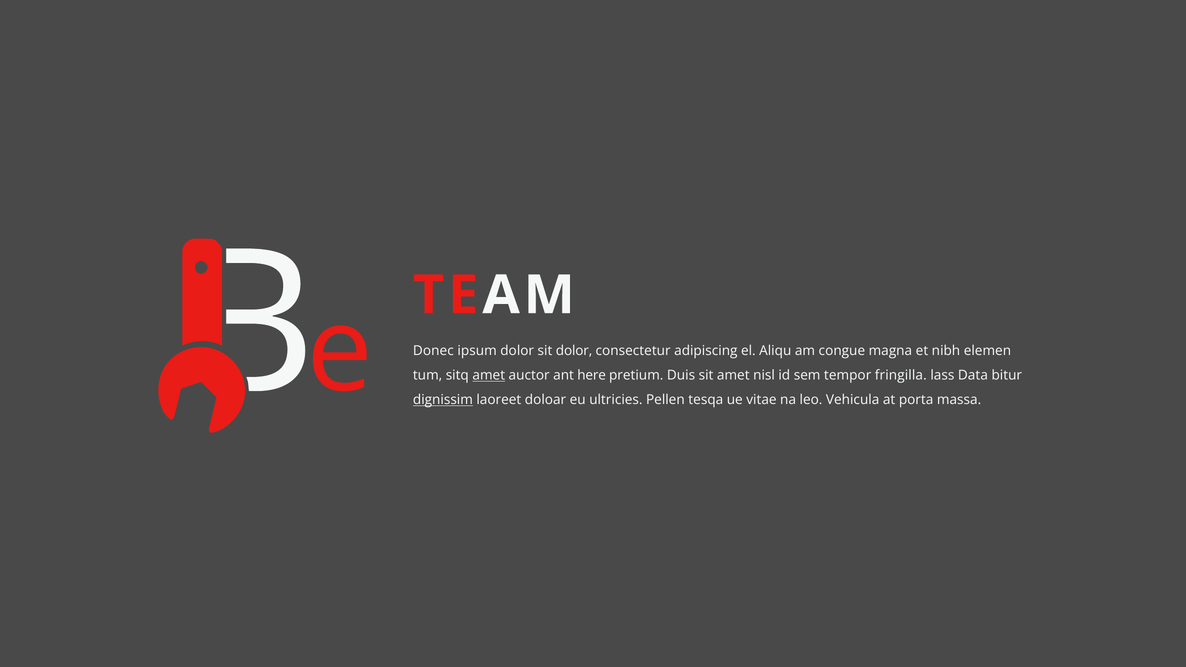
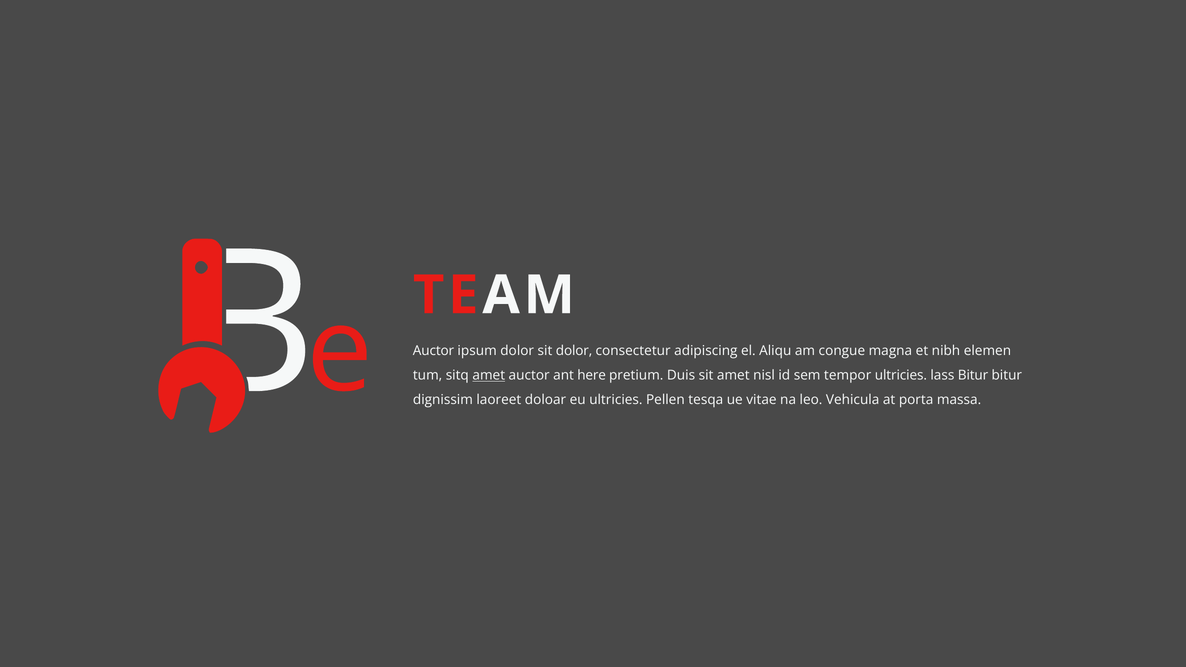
Donec: Donec -> Auctor (434, 351)
tempor fringilla: fringilla -> ultricies (901, 376)
lass Data: Data -> Bitur (973, 376)
dignissim underline: present -> none (443, 400)
